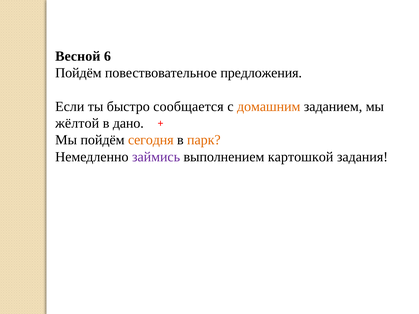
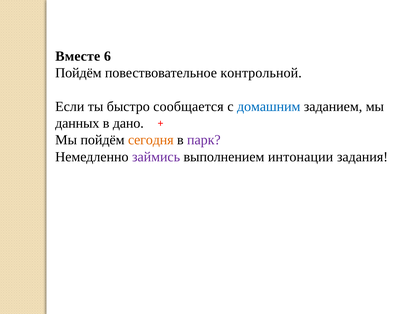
Весной: Весной -> Вместе (78, 56)
предложения: предложения -> контрольной (261, 73)
домашним colour: orange -> blue (269, 107)
жёлтой: жёлтой -> данных (77, 123)
парк colour: orange -> purple (204, 140)
картошкой: картошкой -> интонации (301, 157)
